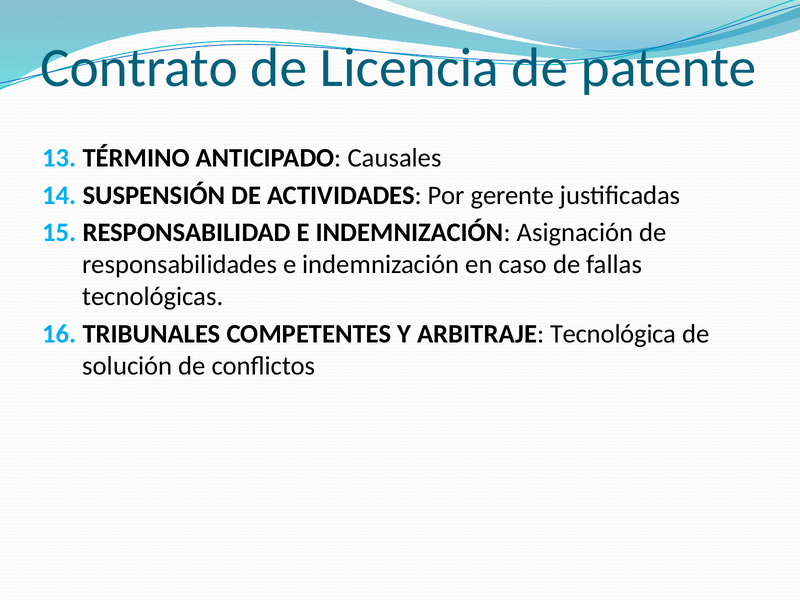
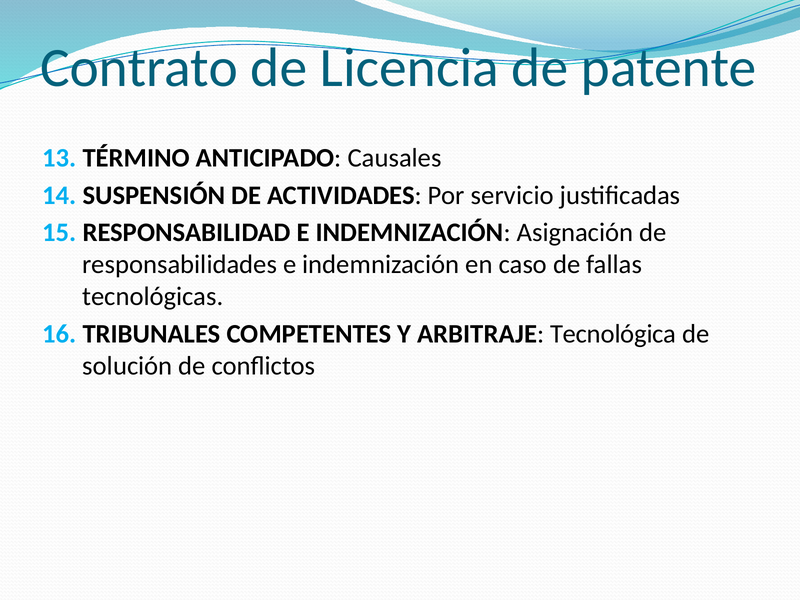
gerente: gerente -> servicio (512, 195)
